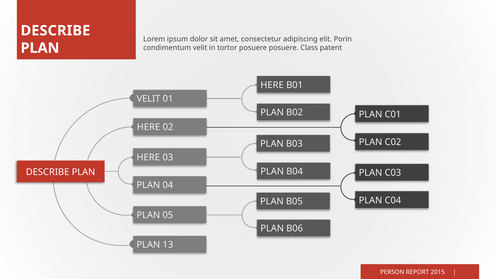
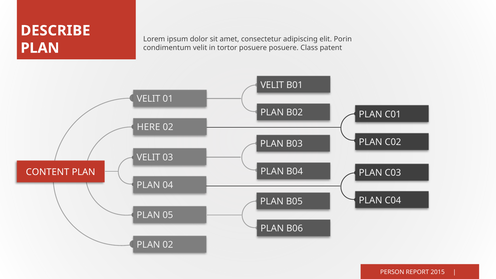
HERE: HERE -> VELIT (272, 85)
HERE: HERE -> VELIT (148, 157)
DESCRIBE: DESCRIBE -> CONTENT (48, 172)
PLAN 13: 13 -> 02 (168, 245)
